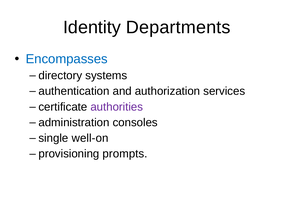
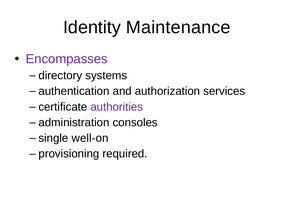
Departments: Departments -> Maintenance (178, 27)
Encompasses colour: blue -> purple (67, 59)
prompts: prompts -> required (125, 153)
